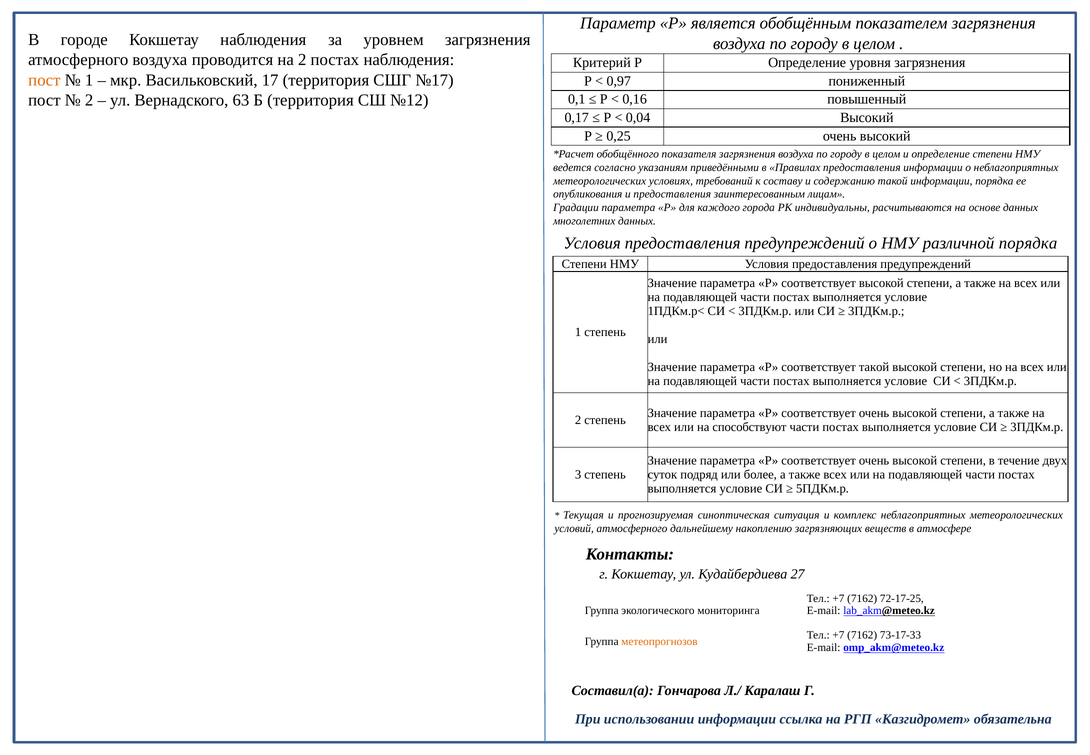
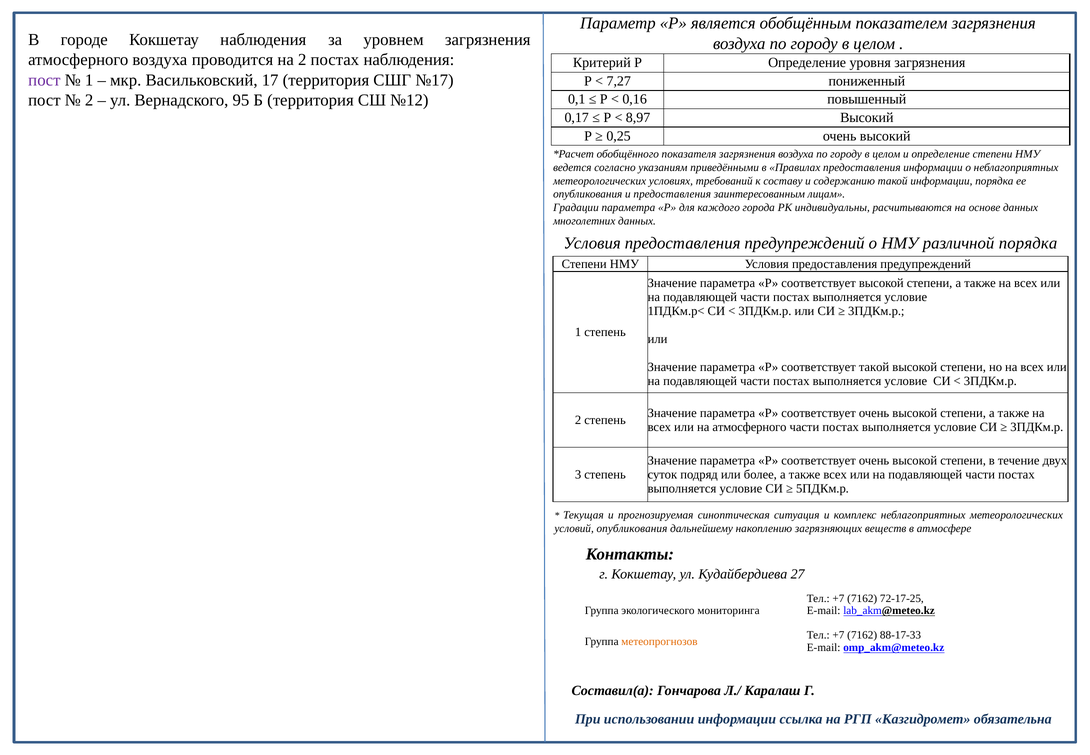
пост colour: orange -> purple (44, 80)
0,97: 0,97 -> 7,27 (619, 81)
63: 63 -> 95 (241, 100)
0,04: 0,04 -> 8,97 (638, 118)
на способствуют: способствуют -> атмосферного (749, 427)
условий атмосферного: атмосферного -> опубликования (632, 528)
73-17-33: 73-17-33 -> 88-17-33 (900, 635)
